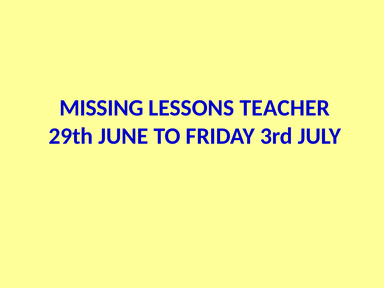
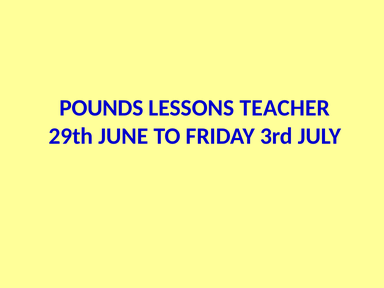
MISSING: MISSING -> POUNDS (101, 108)
